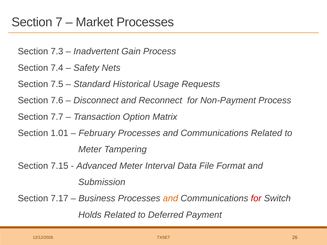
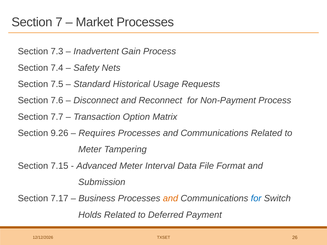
1.01: 1.01 -> 9.26 (59, 133)
February: February -> Requires (97, 133)
for colour: red -> blue (256, 199)
